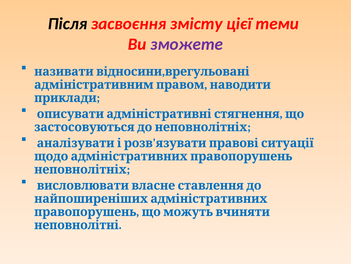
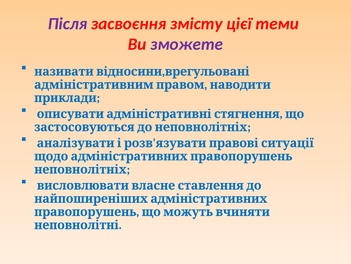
Після colour: black -> purple (68, 24)
